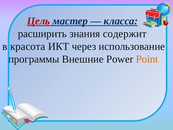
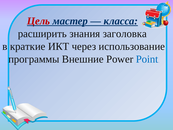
содержит: содержит -> заголовка (125, 34)
красота: красота -> краткие (28, 46)
Point colour: orange -> blue (147, 59)
